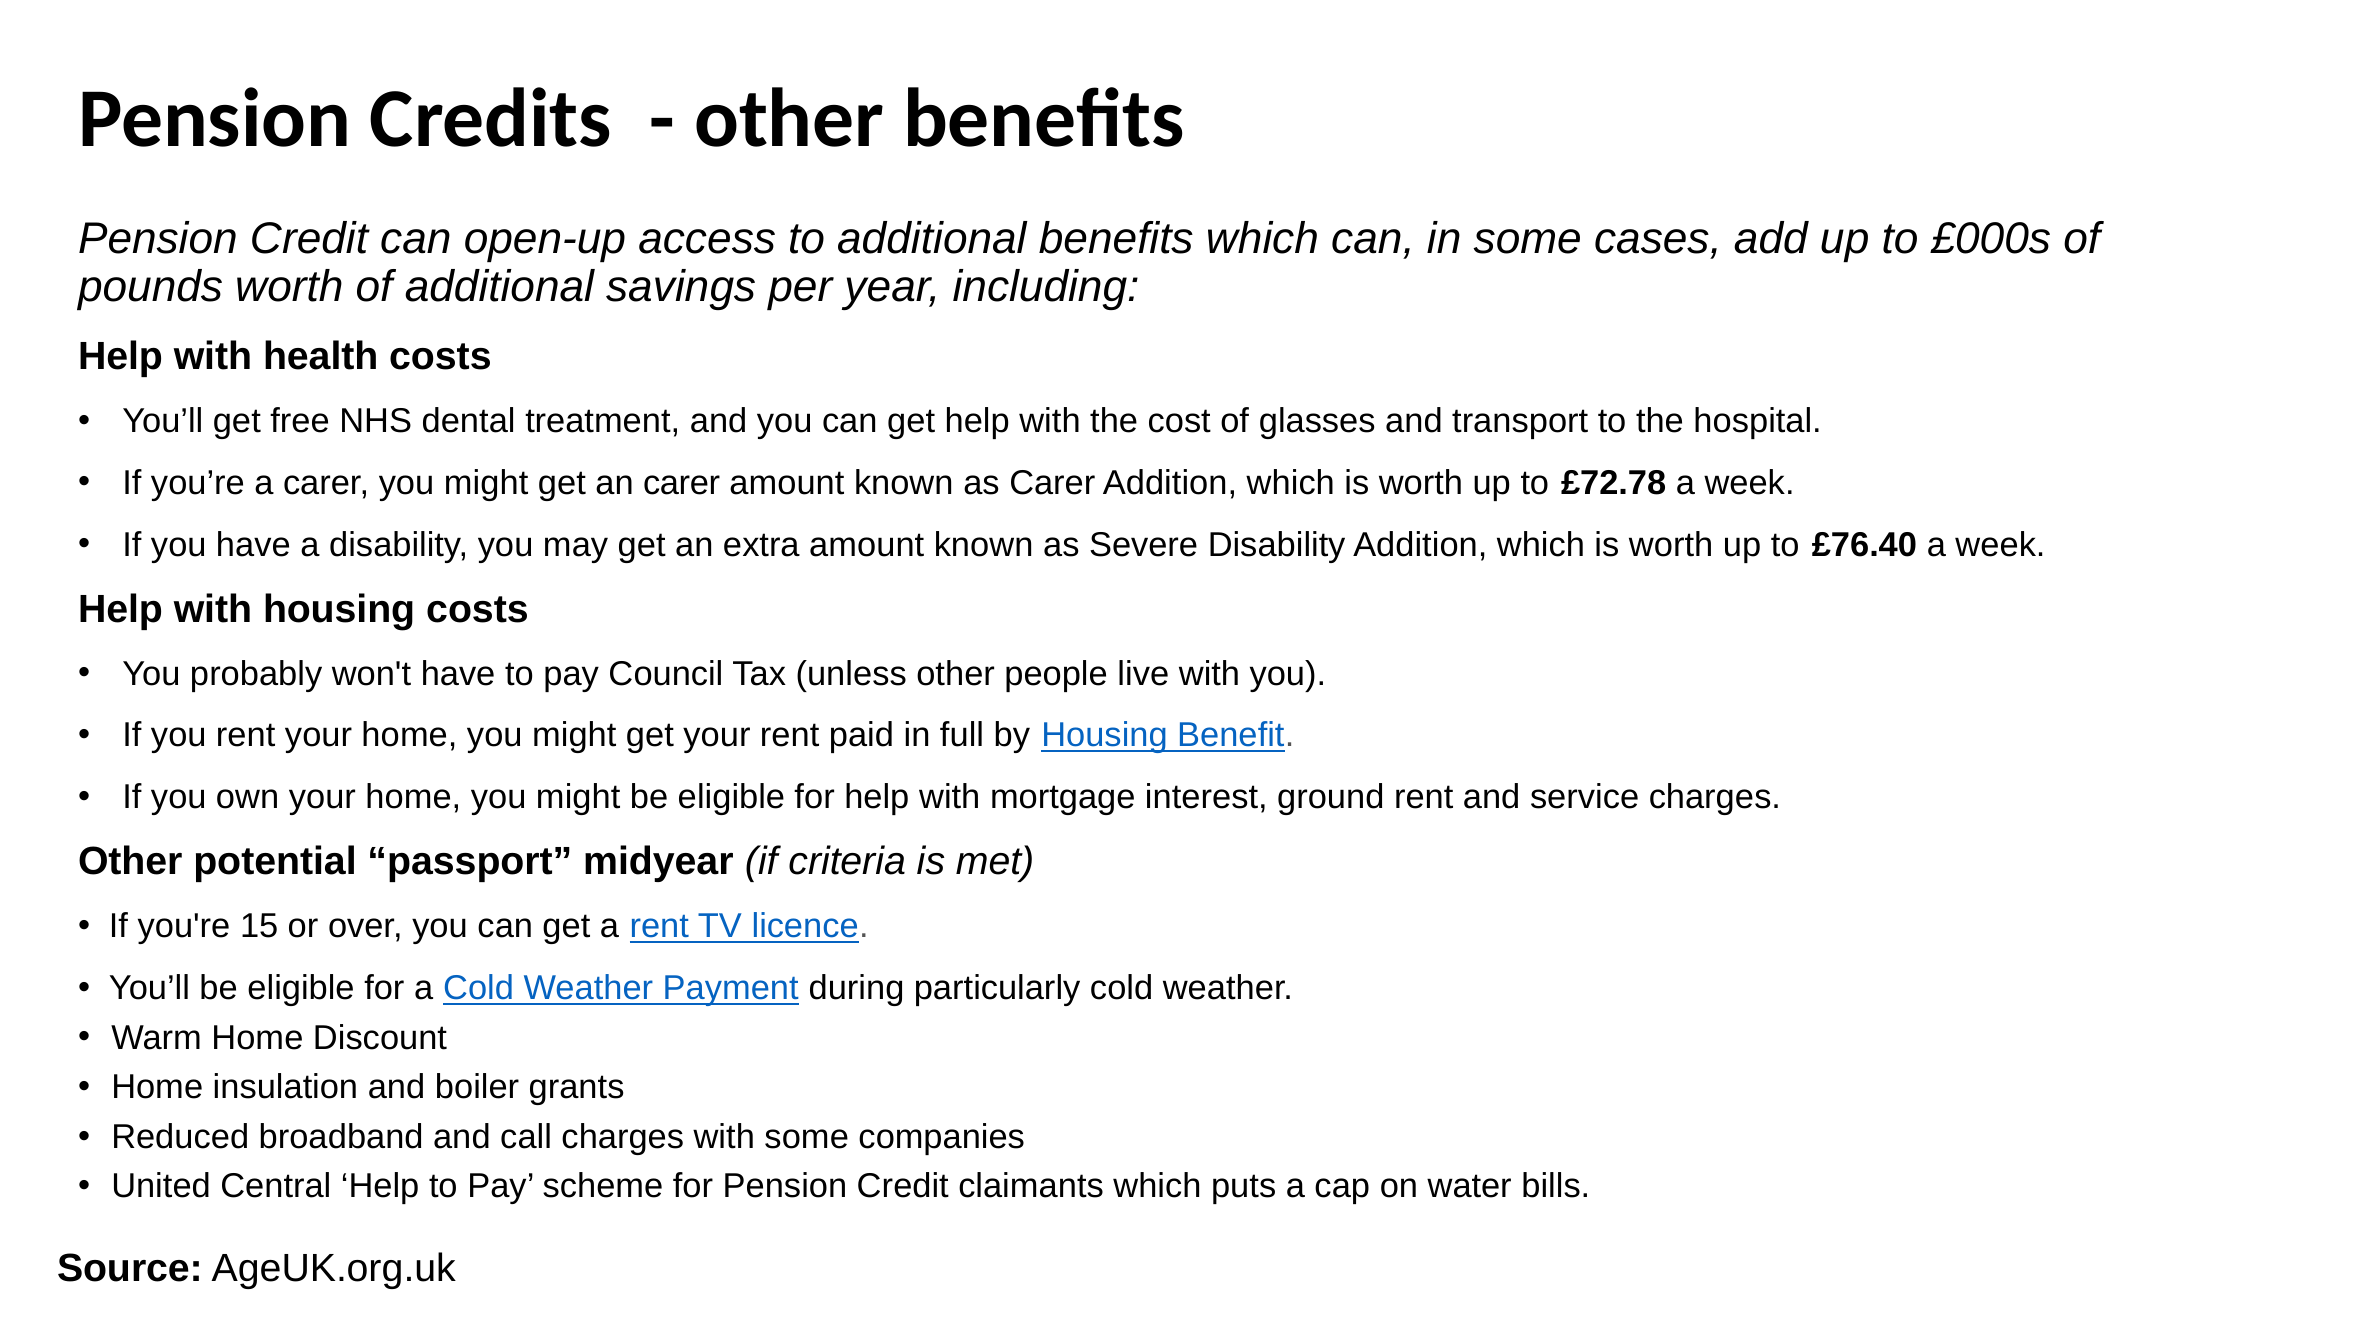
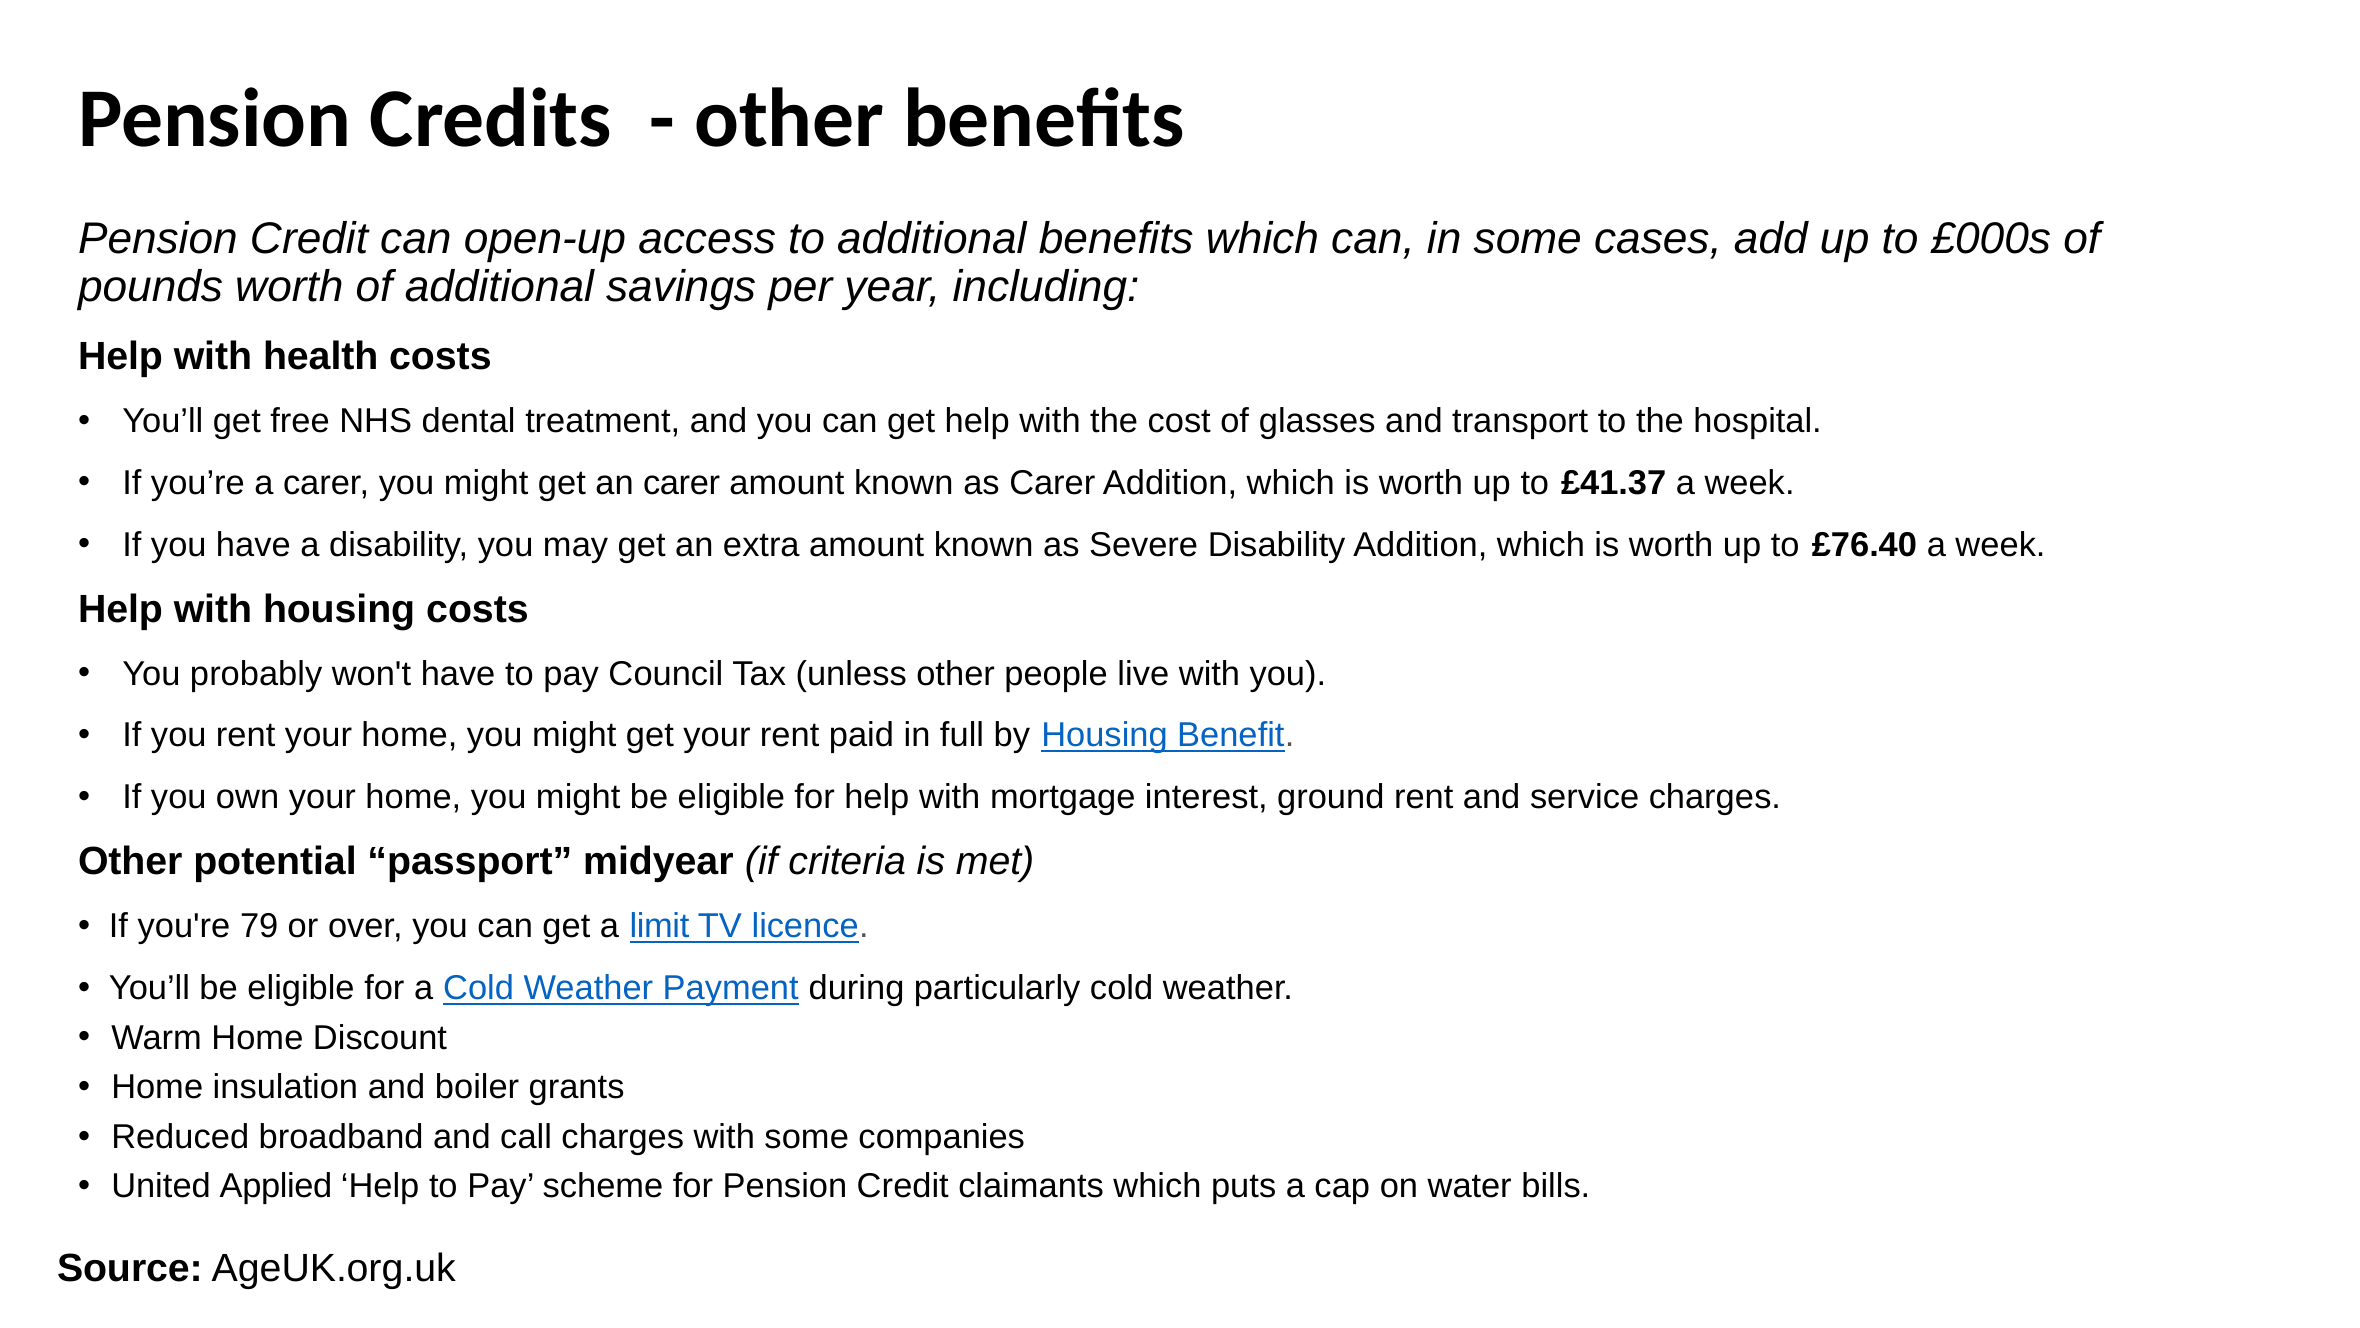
£72.78: £72.78 -> £41.37 (1614, 483)
15: 15 -> 79 (259, 926)
a rent: rent -> limit (659, 926)
Central: Central -> Applied (276, 1186)
